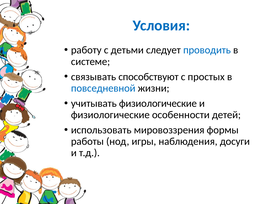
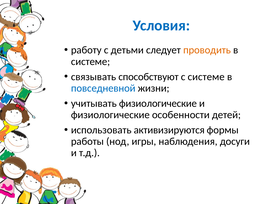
проводить colour: blue -> orange (207, 50)
с простых: простых -> системе (206, 77)
мировоззрения: мировоззрения -> активизируются (169, 130)
